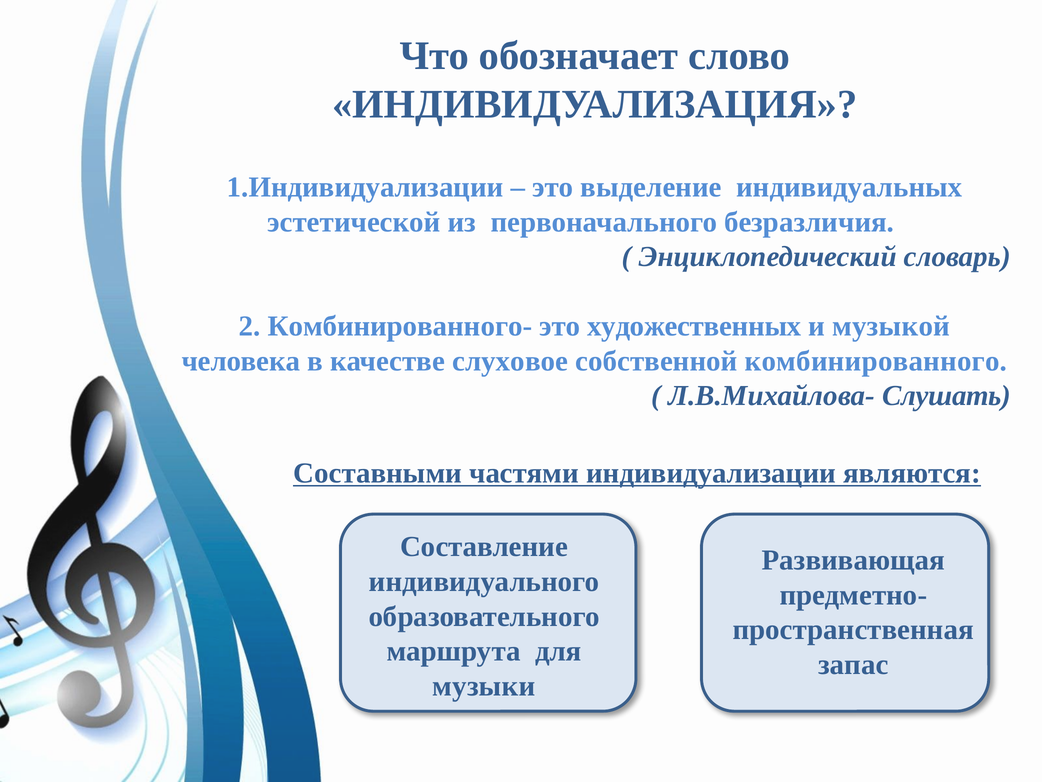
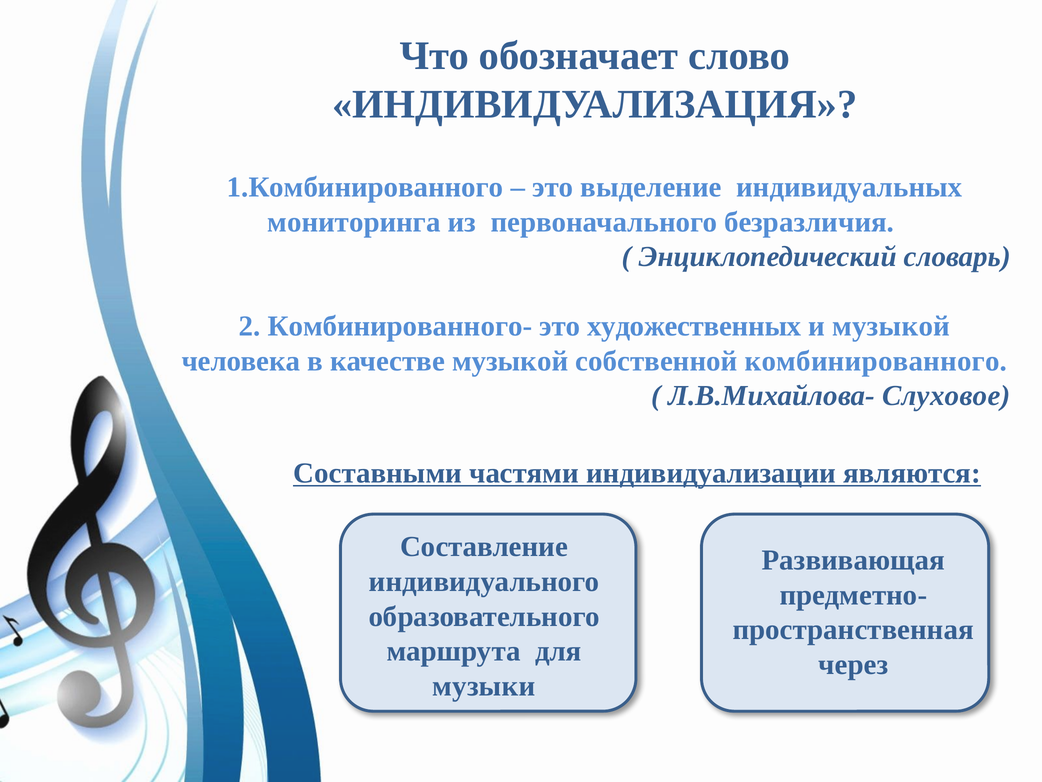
1.Индивидуализации: 1.Индивидуализации -> 1.Комбинированного (365, 187)
эстетической: эстетической -> мониторинга (354, 222)
качестве слуховое: слуховое -> музыкой (510, 361)
Слушать: Слушать -> Слуховое (946, 396)
запас: запас -> через (853, 664)
